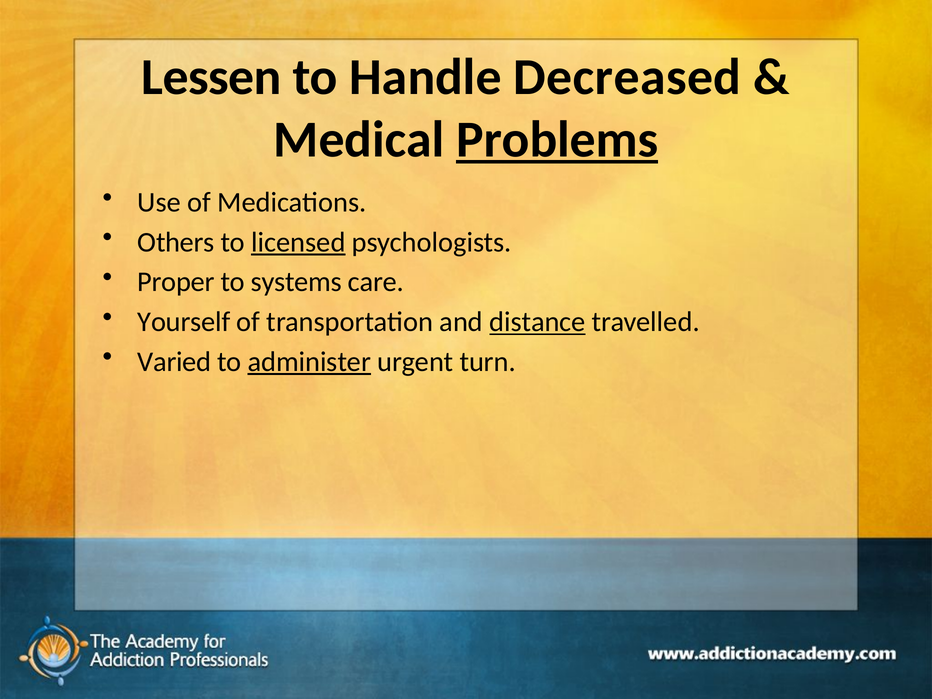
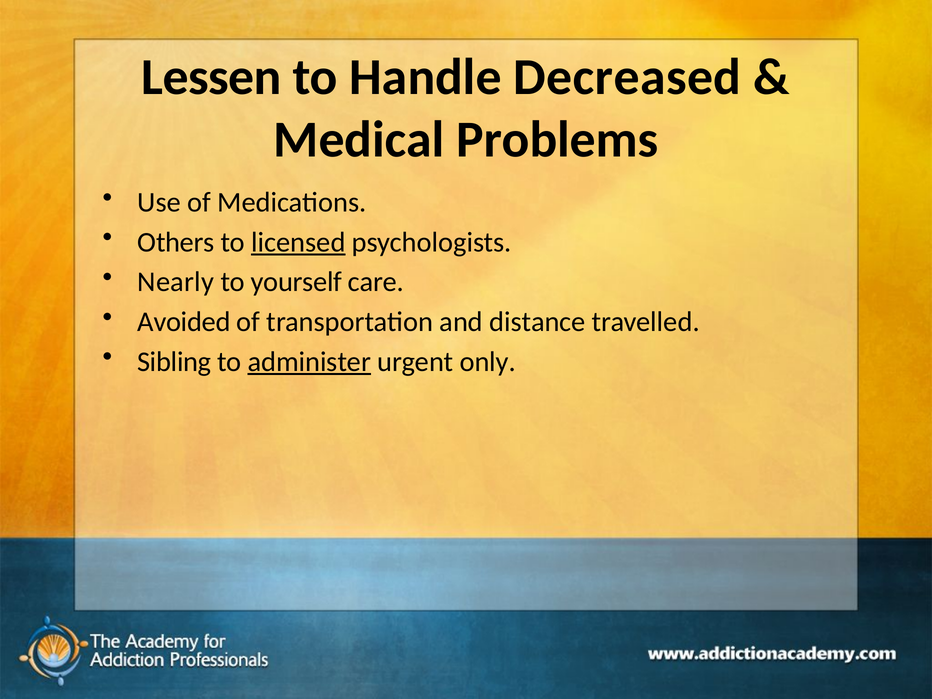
Problems underline: present -> none (557, 140)
Proper: Proper -> Nearly (176, 282)
systems: systems -> yourself (296, 282)
Yourself: Yourself -> Avoided (184, 322)
distance underline: present -> none (537, 322)
Varied: Varied -> Sibling (174, 362)
turn: turn -> only (488, 362)
